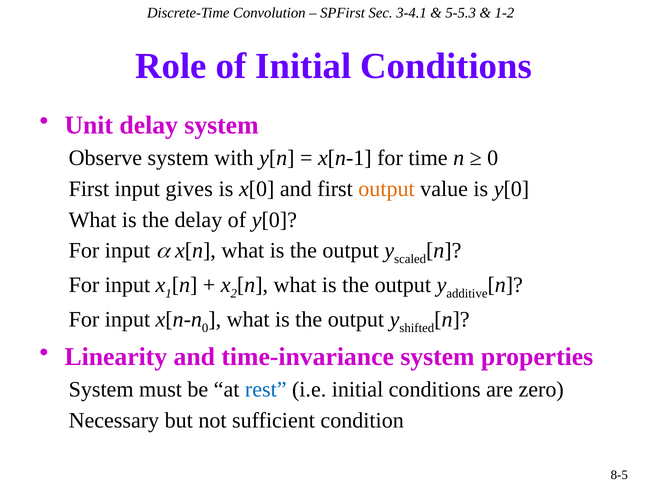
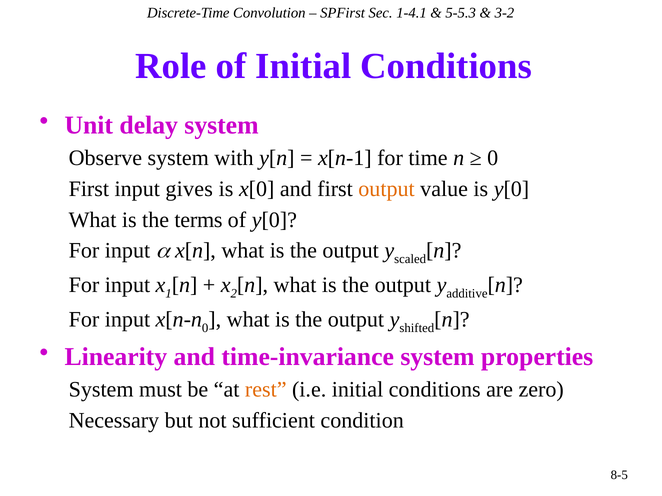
3-4.1: 3-4.1 -> 1-4.1 (412, 13)
1-2: 1-2 -> 3-2 (504, 13)
the delay: delay -> terms (199, 220)
rest colour: blue -> orange (266, 390)
